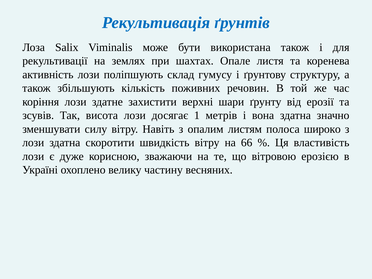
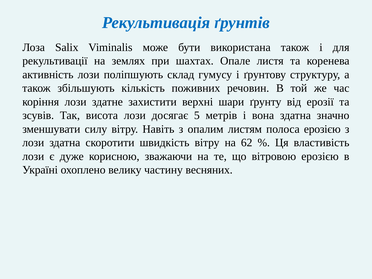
1: 1 -> 5 (197, 115)
полоса широко: широко -> ерозією (322, 129)
66: 66 -> 62 (247, 143)
